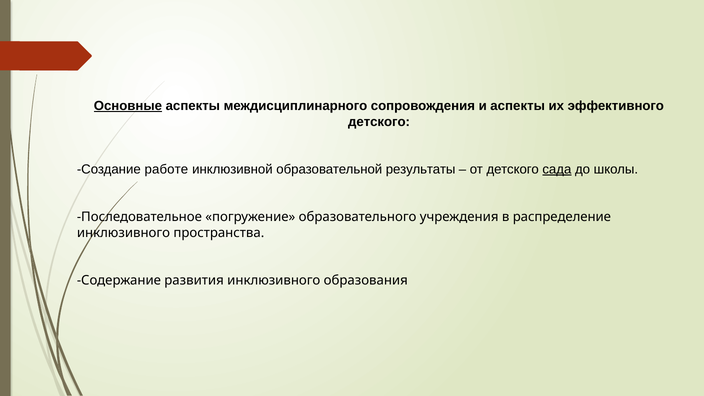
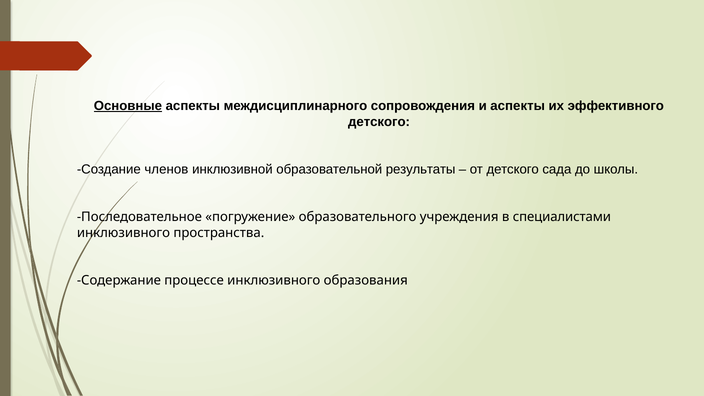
работе: работе -> членов (166, 169)
сада underline: present -> none (557, 169)
распределение: распределение -> специалистами (562, 217)
развития: развития -> процессе (194, 280)
